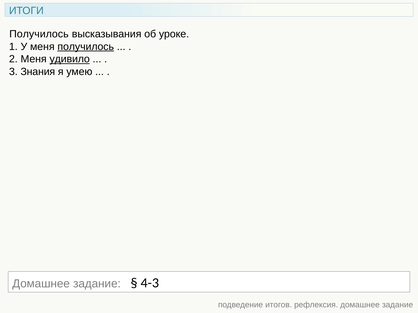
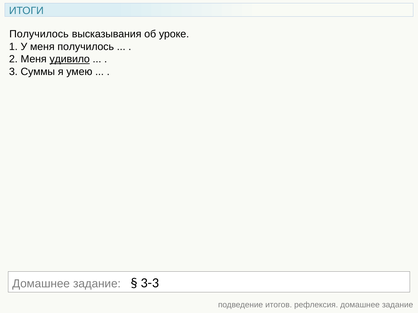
получилось underline: present -> none (86, 47)
Знания: Знания -> Суммы (38, 72)
4-3: 4-3 -> 3-3 (150, 283)
